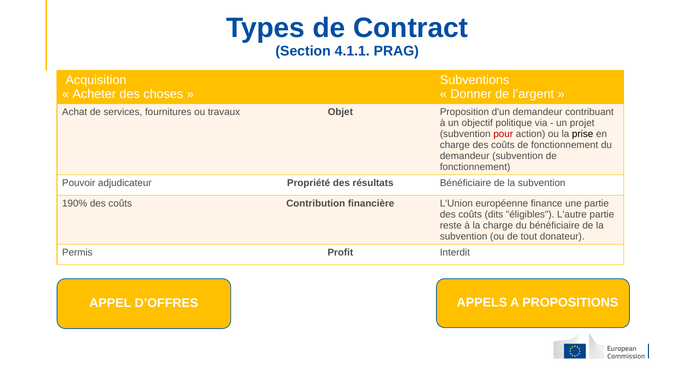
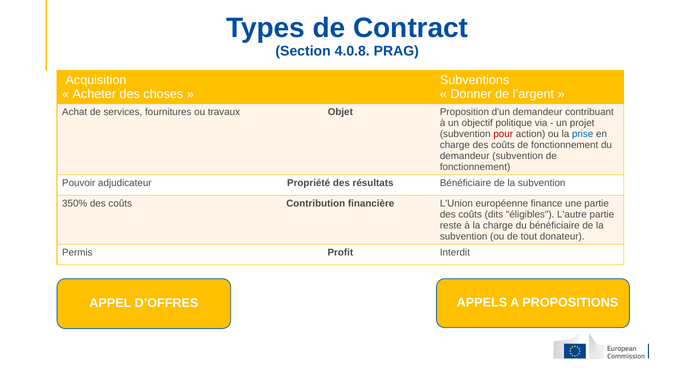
4.1.1: 4.1.1 -> 4.0.8 (352, 51)
prise colour: black -> blue (583, 134)
190%: 190% -> 350% (75, 204)
